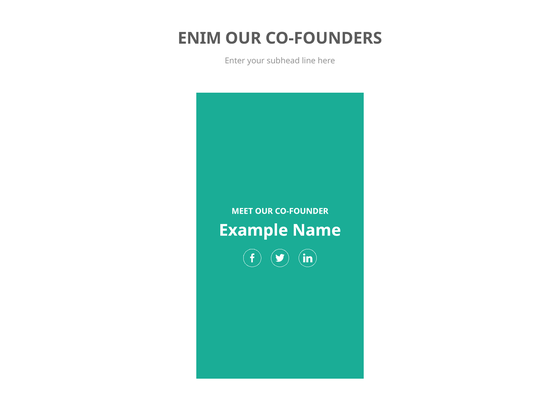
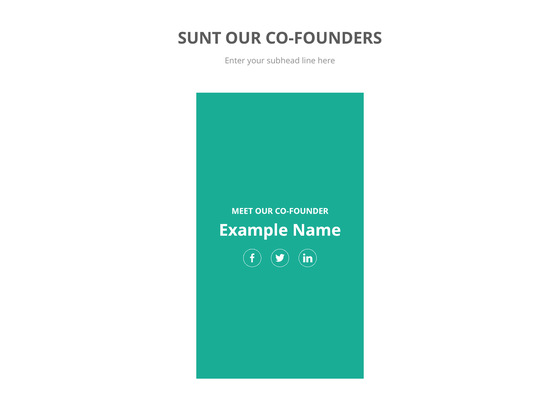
ENIM: ENIM -> SUNT (200, 38)
